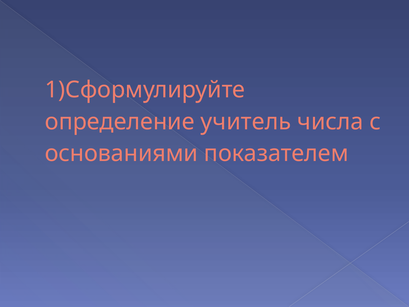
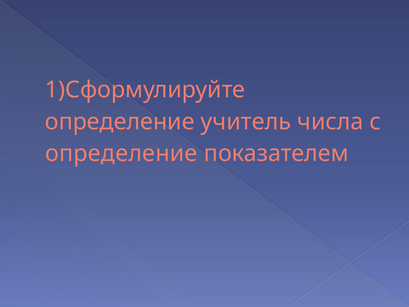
основаниями: основаниями -> определение (121, 153)
